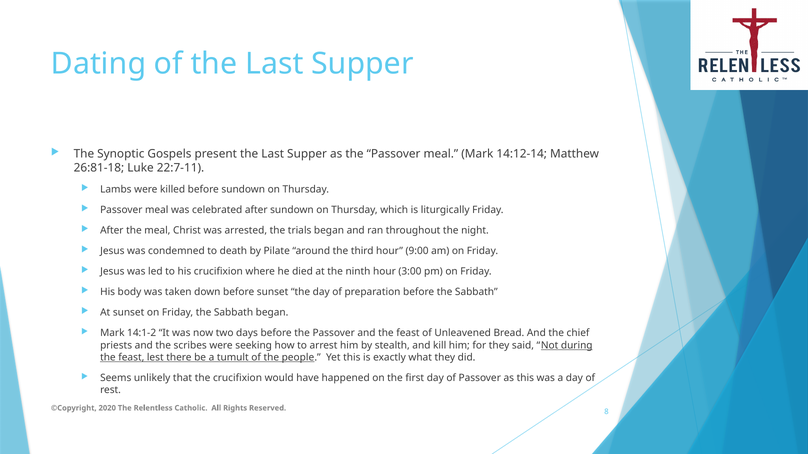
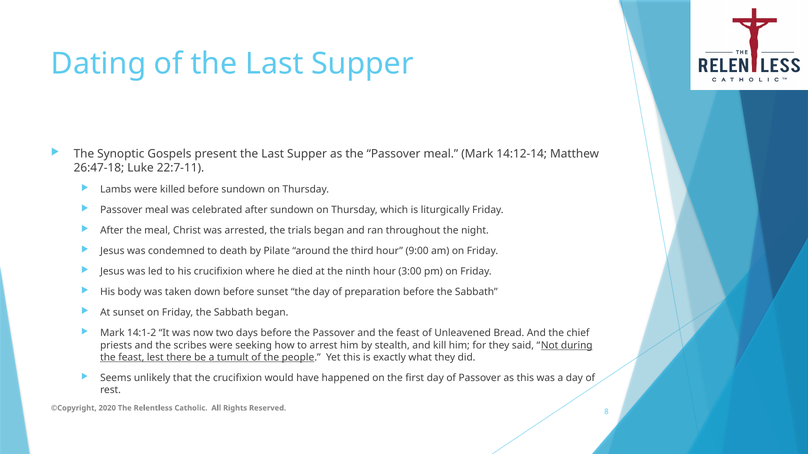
26:81-18: 26:81-18 -> 26:47-18 (99, 168)
